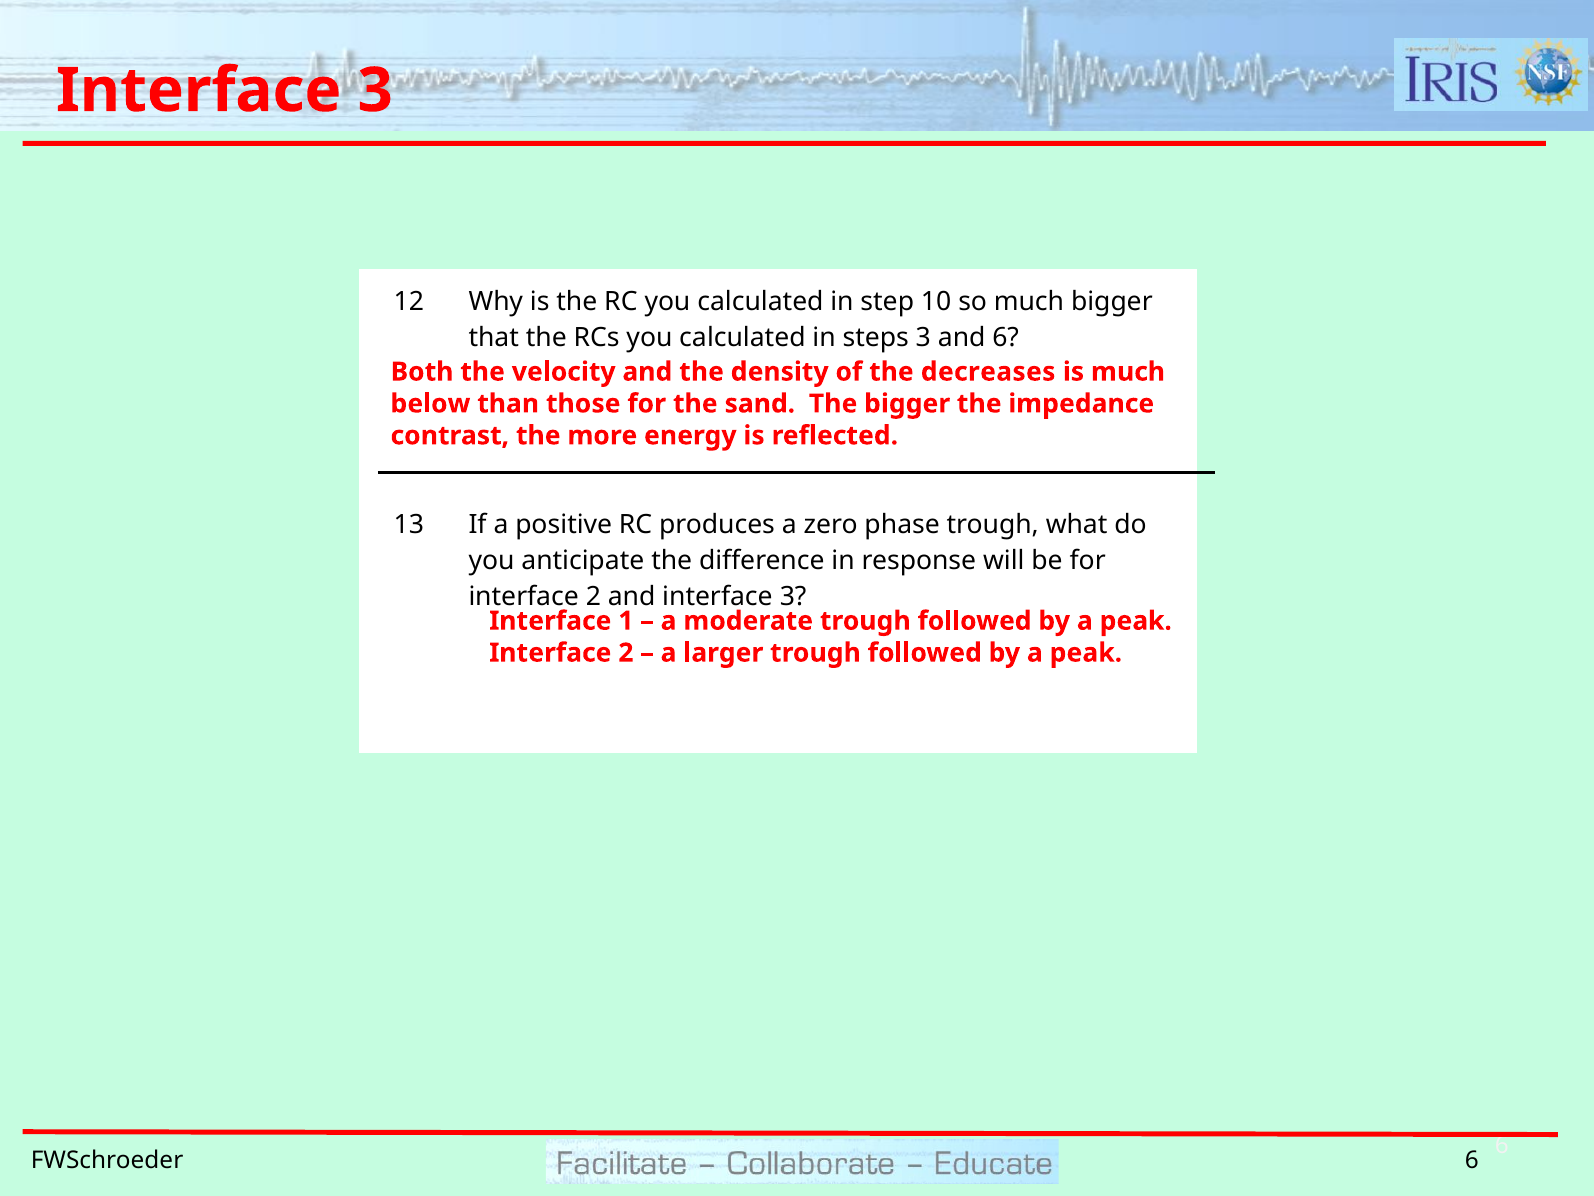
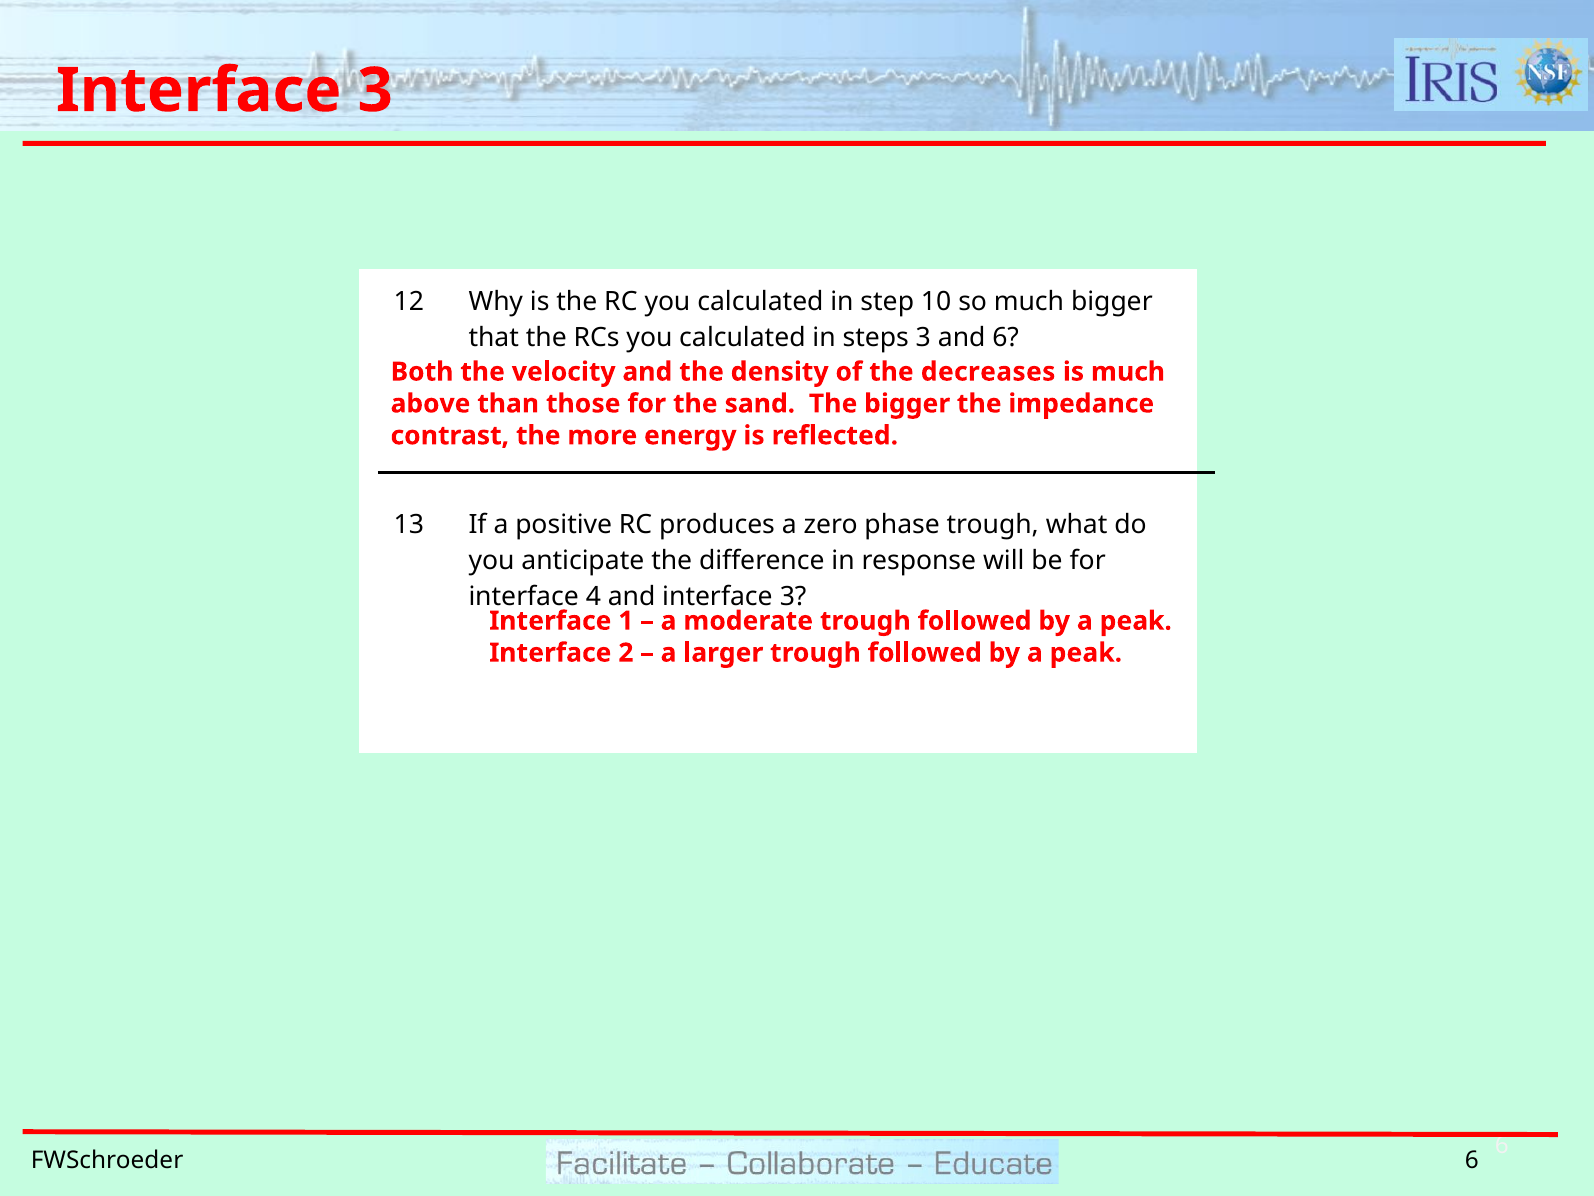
below: below -> above (430, 404)
2: 2 -> 4 (593, 597)
